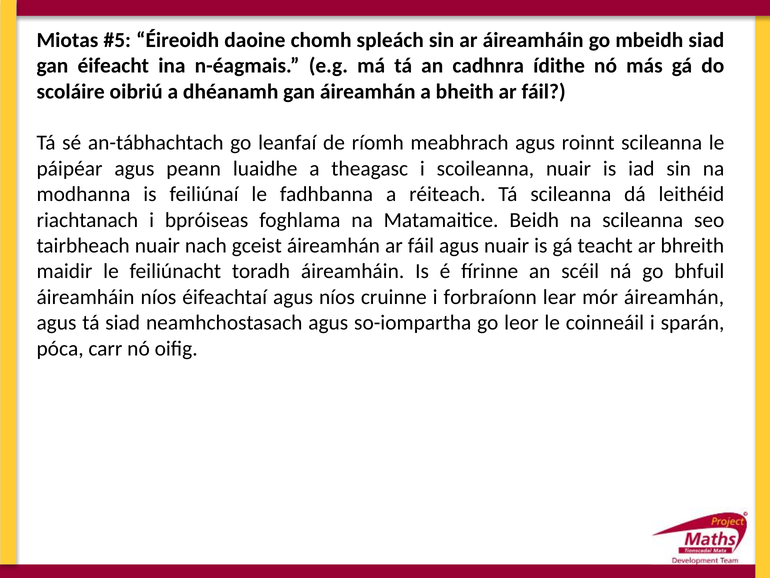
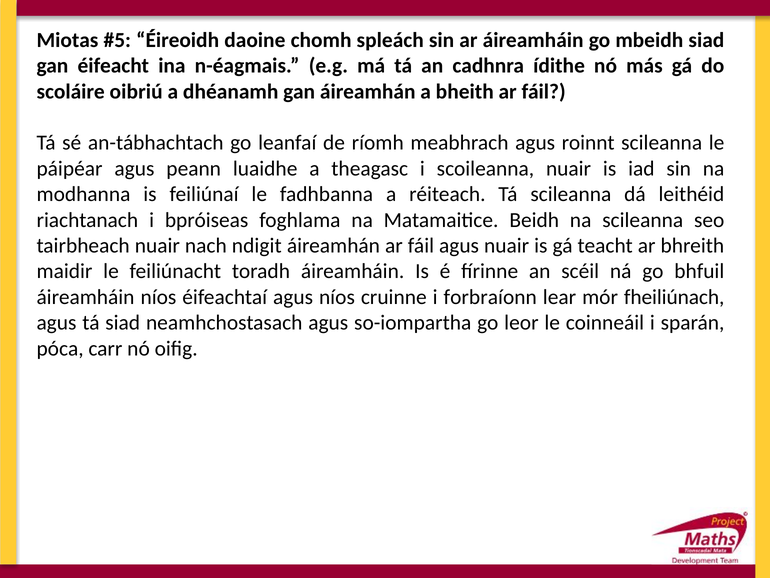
gceist: gceist -> ndigit (257, 245)
mór áireamhán: áireamhán -> fheiliúnach (674, 297)
